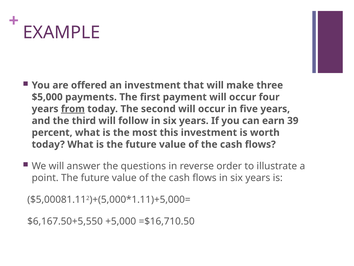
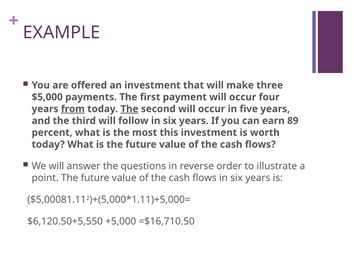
The underline: none -> present (129, 109)
39: 39 -> 89 (293, 121)
$6,167.50+5,550: $6,167.50+5,550 -> $6,120.50+5,550 (65, 221)
